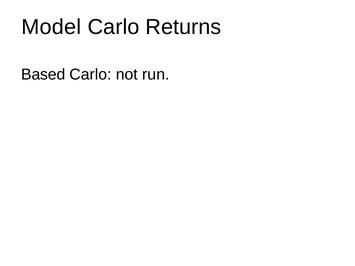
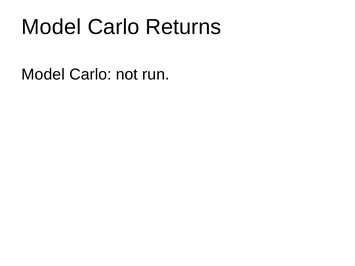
Based: Based -> Model (43, 74)
